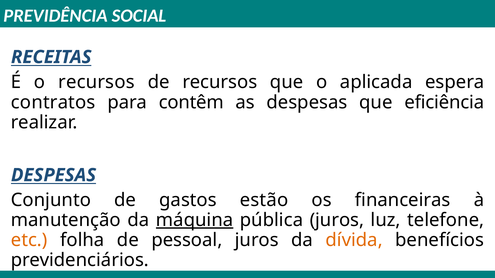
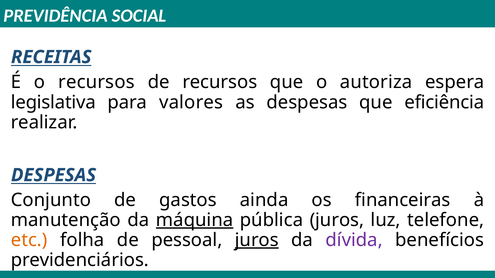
aplicada: aplicada -> autoriza (376, 82)
contratos: contratos -> legislativa (53, 102)
contêm: contêm -> valores (191, 102)
estão: estão -> ainda (264, 200)
juros underline: none -> present (257, 240)
dívida colour: orange -> purple (354, 240)
